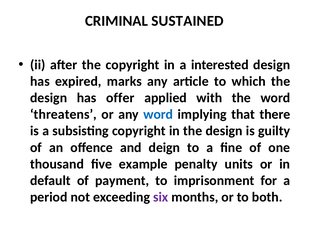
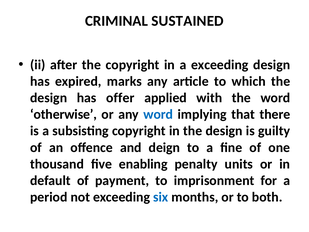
a interested: interested -> exceeding (220, 65)
threatens: threatens -> otherwise (64, 114)
example: example -> enabling (143, 164)
six colour: purple -> blue (161, 197)
